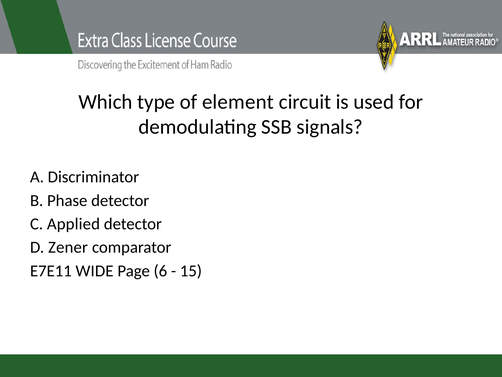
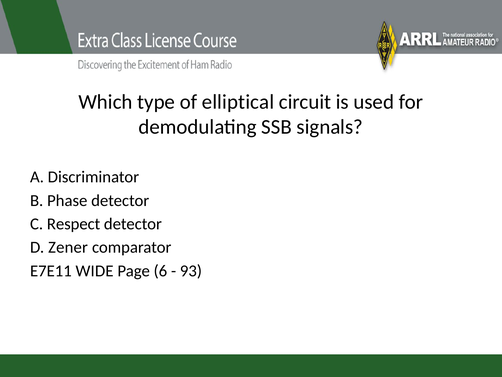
element: element -> elliptical (238, 102)
Applied: Applied -> Respect (74, 224)
15: 15 -> 93 (191, 271)
